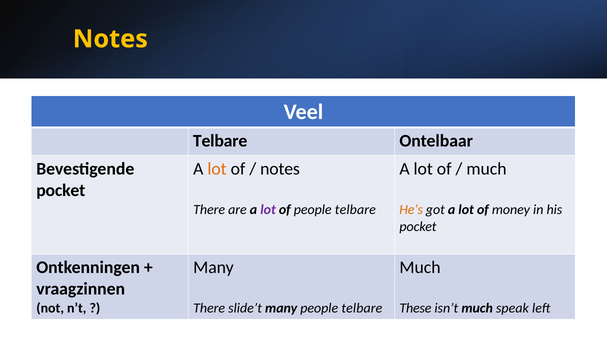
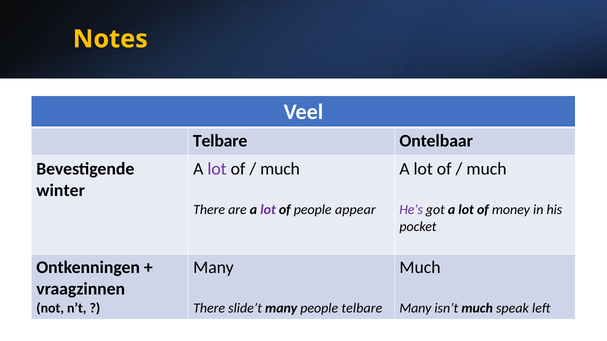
lot colour: orange -> purple (217, 169)
notes: notes -> much (280, 169)
pocket: pocket -> winter (61, 191)
of people telbare: telbare -> appear (355, 210)
He’s colour: orange -> purple (411, 210)
These: These -> Many (415, 309)
